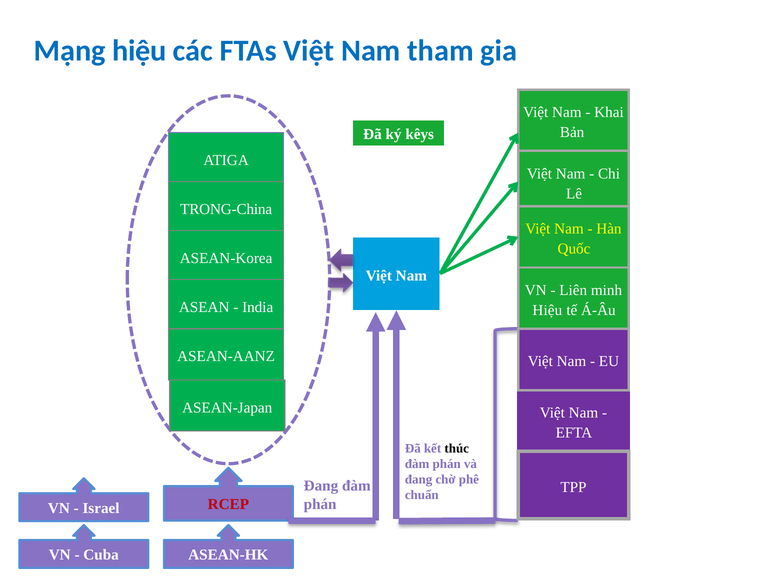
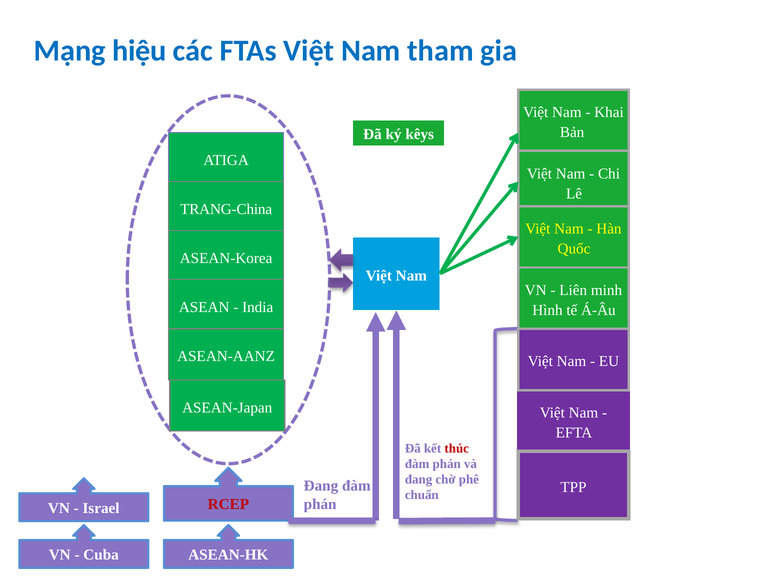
TRONG-China: TRONG-China -> TRANG-China (226, 209)
Hiệu: Hiệu -> Hình (547, 310)
thúc colour: black -> red (457, 449)
